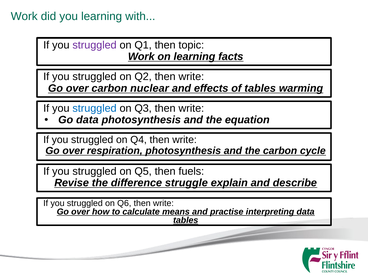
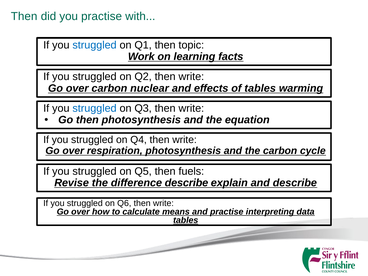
Work: Work -> Then (24, 16)
you learning: learning -> practise (102, 16)
struggled colour: purple -> blue (95, 45)
Go data: data -> then (87, 120)
difference struggle: struggle -> describe (186, 183)
